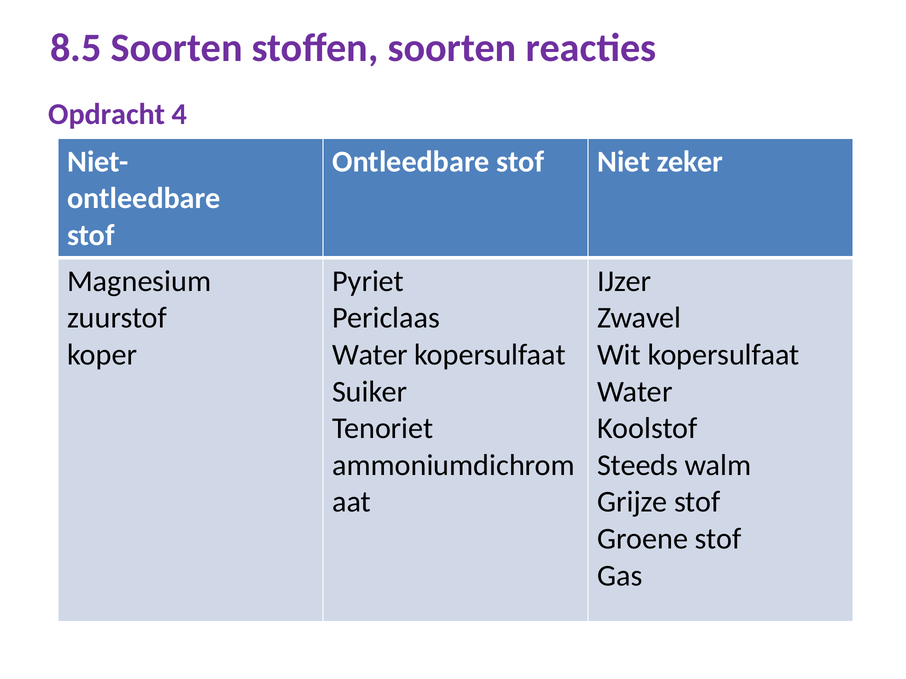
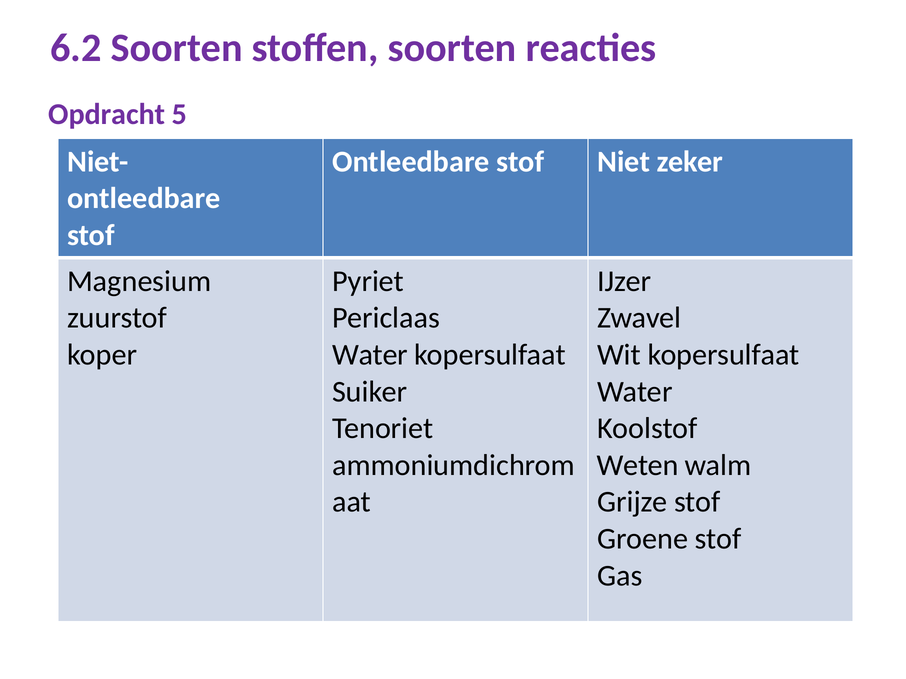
8.5: 8.5 -> 6.2 (76, 48)
4: 4 -> 5 (179, 115)
Steeds: Steeds -> Weten (638, 466)
